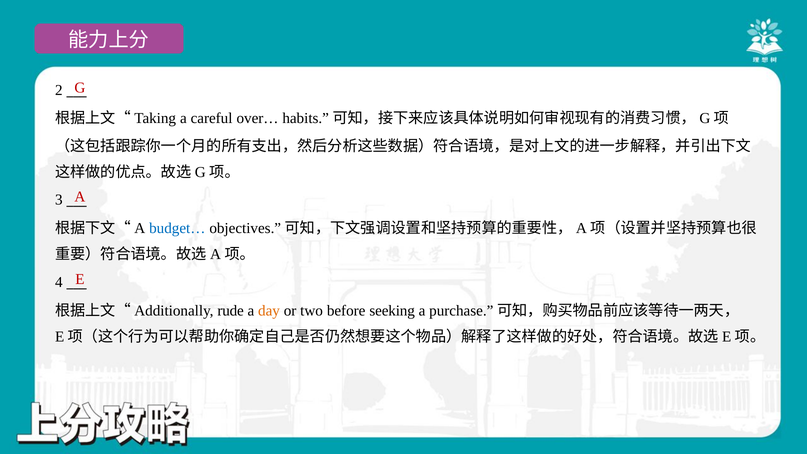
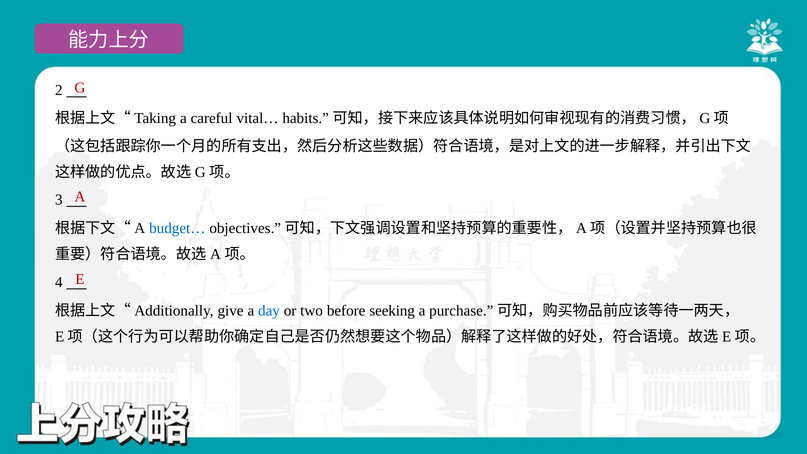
over…: over… -> vital… (257, 118)
rude: rude -> give (231, 311)
day colour: orange -> blue (269, 311)
